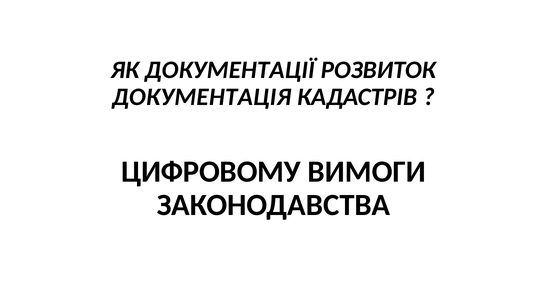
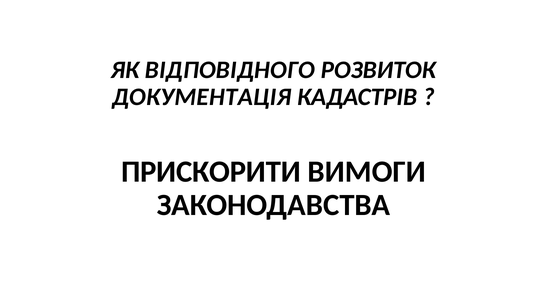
ДОКУМЕНТАЦІЇ: ДОКУМЕНТАЦІЇ -> ВІДПОВІДНОГО (230, 70)
ЦИФРОВОМУ: ЦИФРОВОМУ -> ПРИСКОРИТИ (211, 172)
